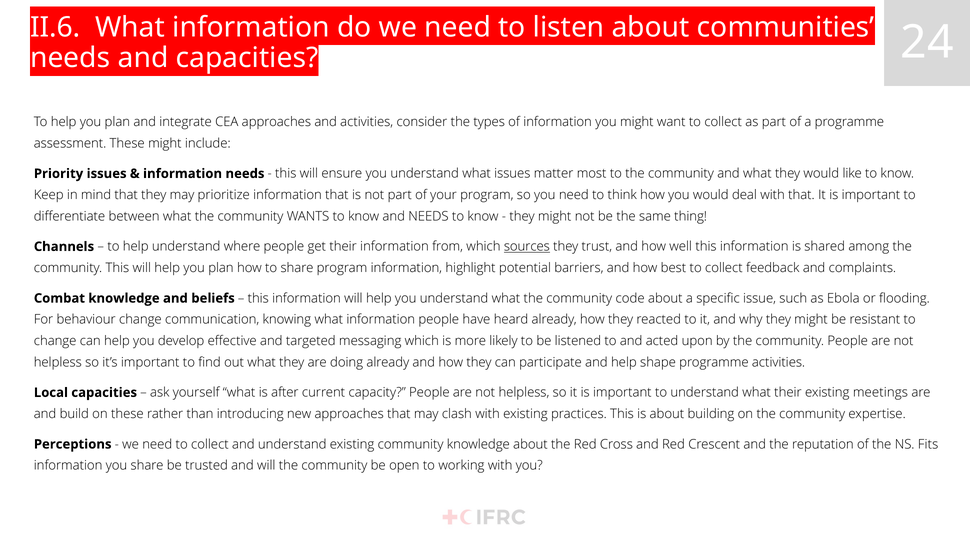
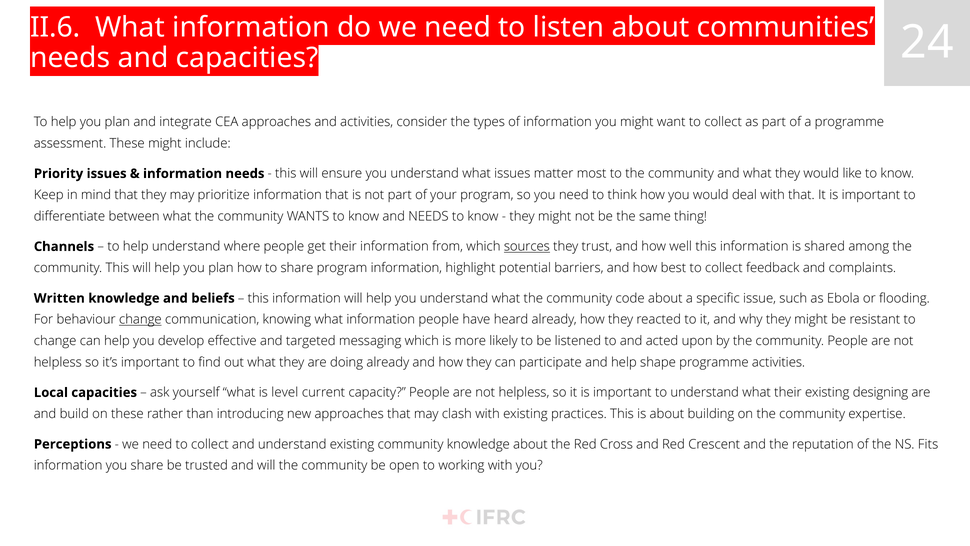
Combat: Combat -> Written (59, 298)
change underline: none -> present (140, 319)
after: after -> level (285, 392)
meetings: meetings -> designing (881, 392)
